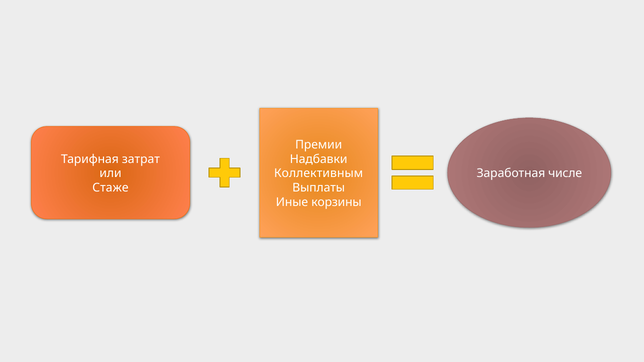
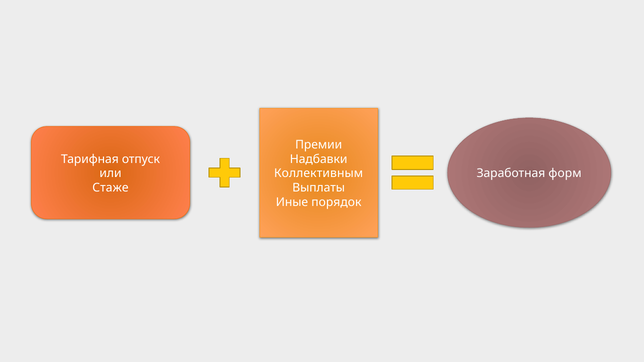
затрат: затрат -> отпуск (141, 159)
числе: числе -> форм (565, 174)
корзины: корзины -> порядок (336, 203)
